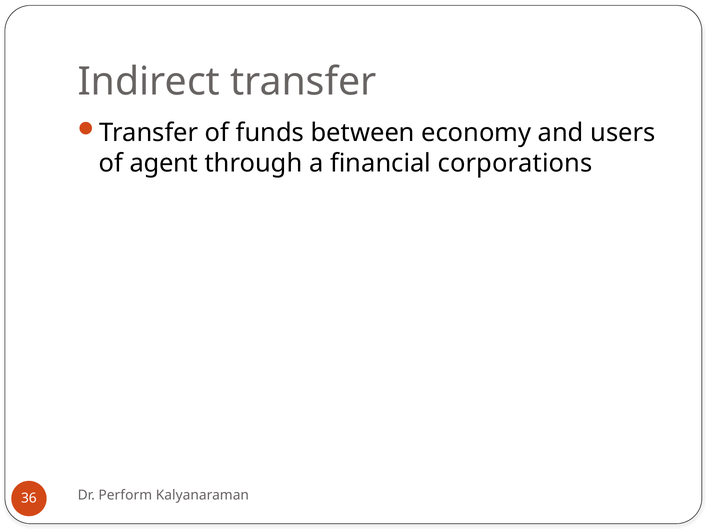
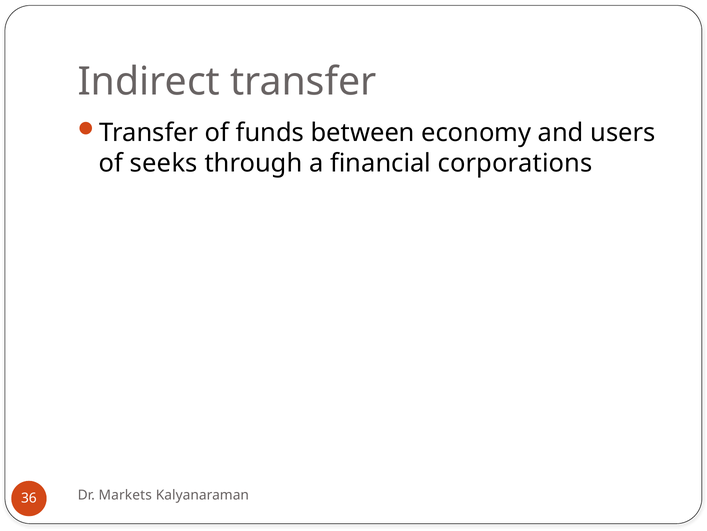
agent: agent -> seeks (164, 163)
Perform: Perform -> Markets (125, 495)
